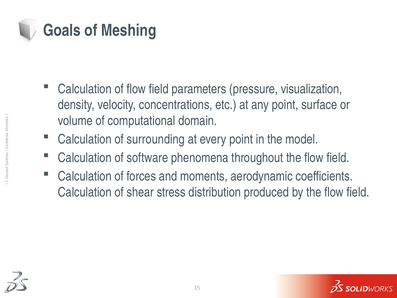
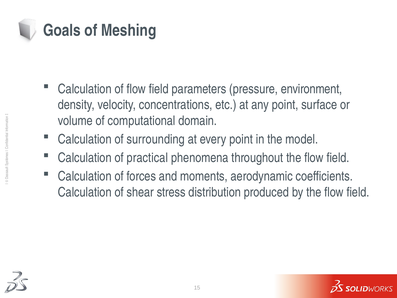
visualization: visualization -> environment (312, 89)
software: software -> practical (147, 158)
